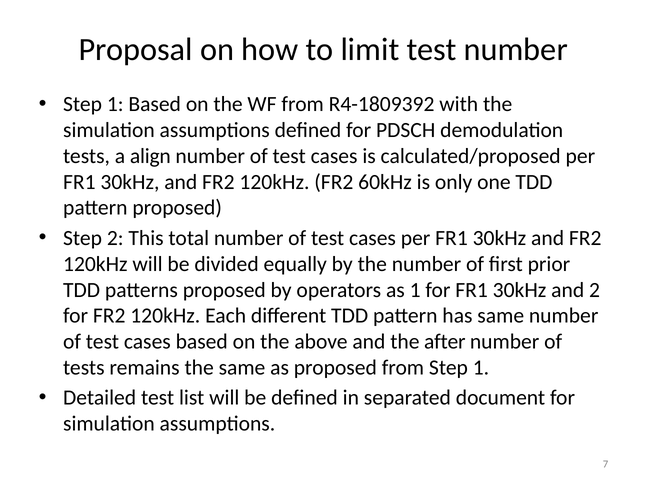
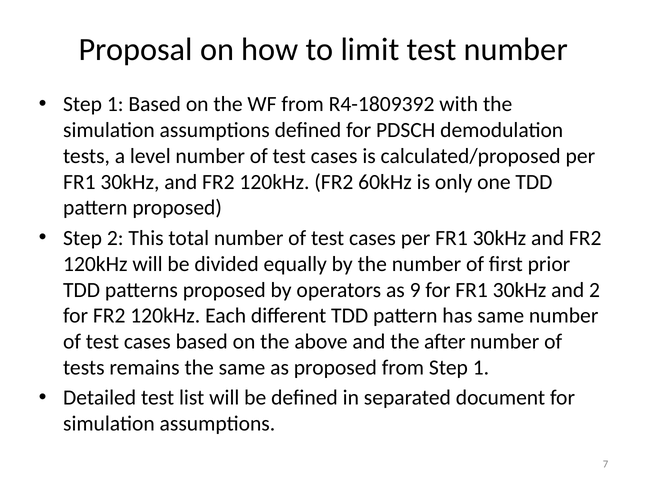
align: align -> level (150, 156)
as 1: 1 -> 9 (415, 289)
